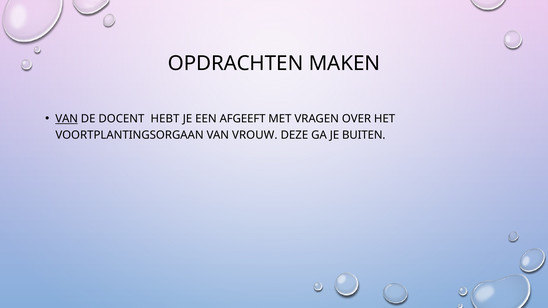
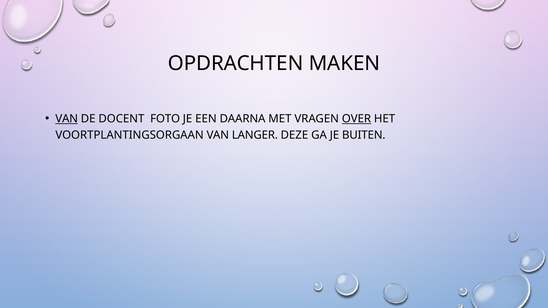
HEBT: HEBT -> FOTO (165, 119)
AFGEEFT: AFGEEFT -> DAARNA (243, 119)
OVER underline: none -> present (356, 119)
VROUW: VROUW -> LANGER (255, 135)
